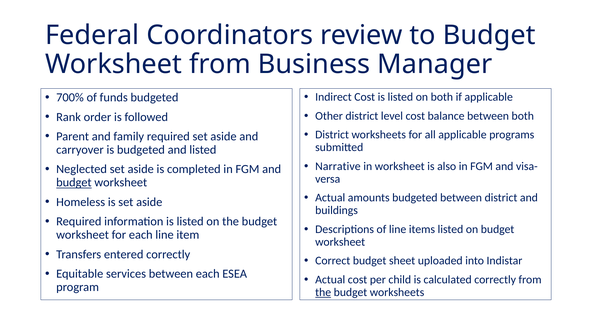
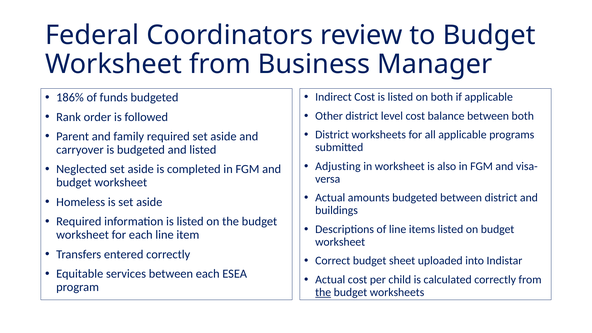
700%: 700% -> 186% (70, 97)
Narrative: Narrative -> Adjusting (338, 166)
budget underline: present -> none (74, 183)
